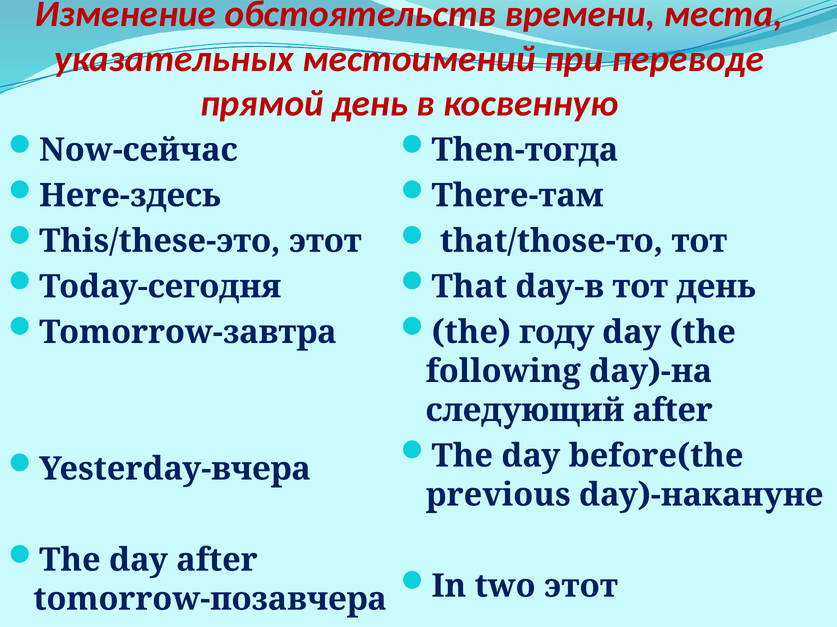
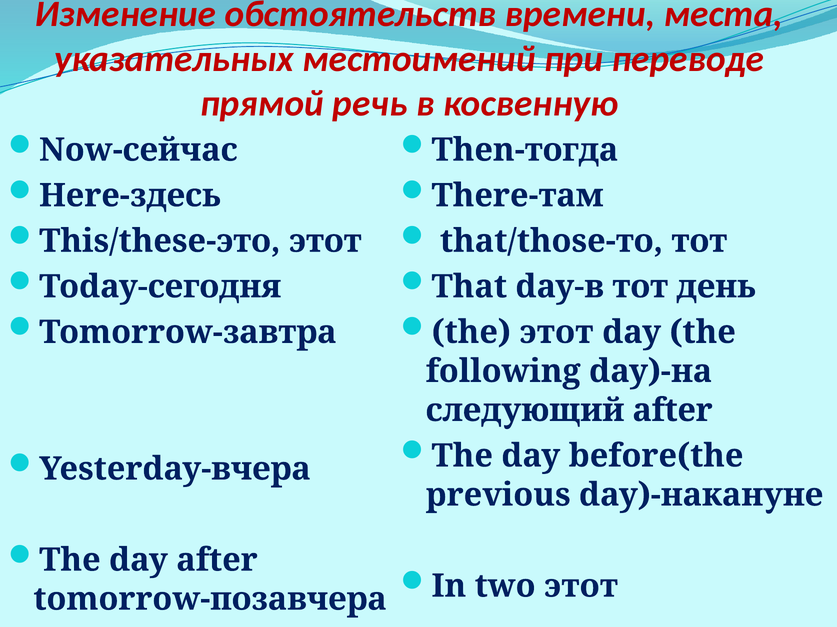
прямой день: день -> речь (370, 104)
the году: году -> этот (556, 333)
